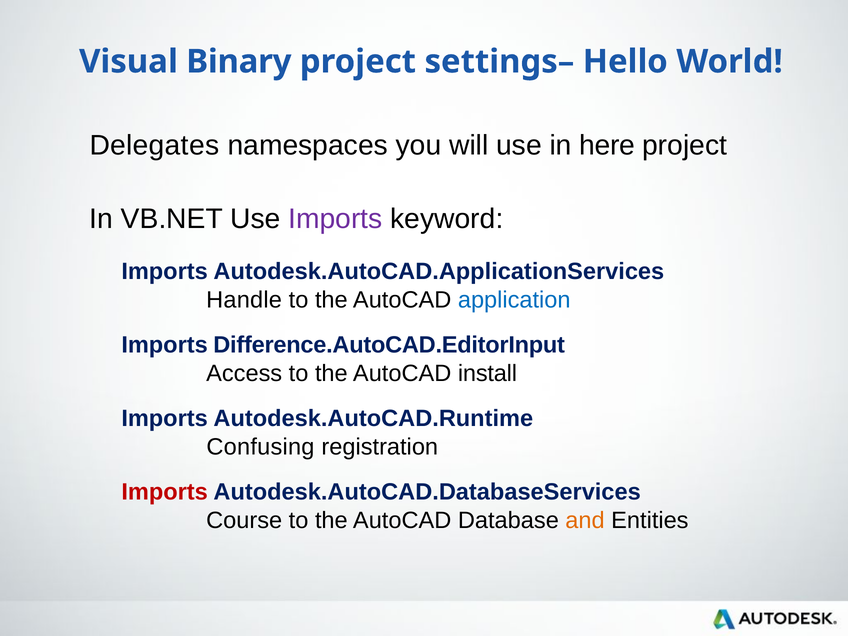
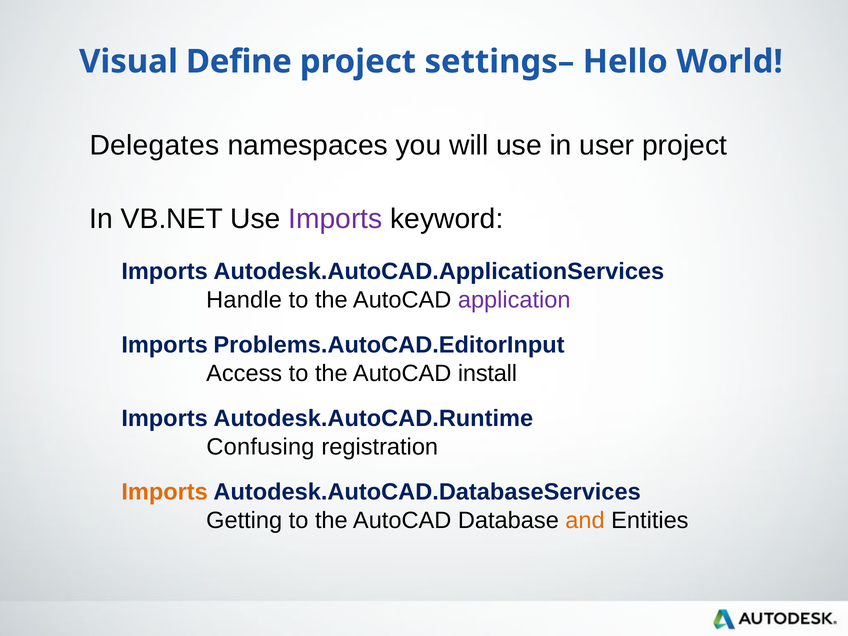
Binary: Binary -> Define (239, 62)
here: here -> user (607, 146)
application colour: blue -> purple (514, 300)
Difference.AutoCAD.EditorInput: Difference.AutoCAD.EditorInput -> Problems.AutoCAD.EditorInput (389, 345)
Imports colour: red -> orange (165, 492)
Course: Course -> Getting (244, 520)
